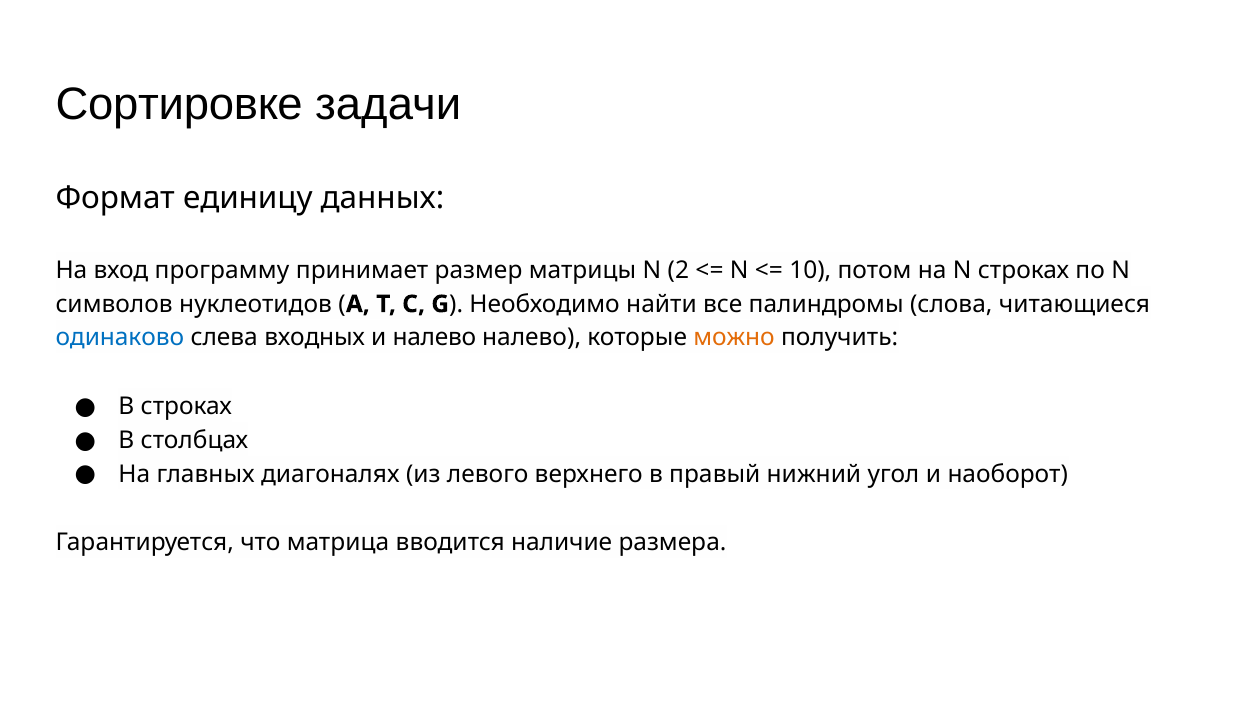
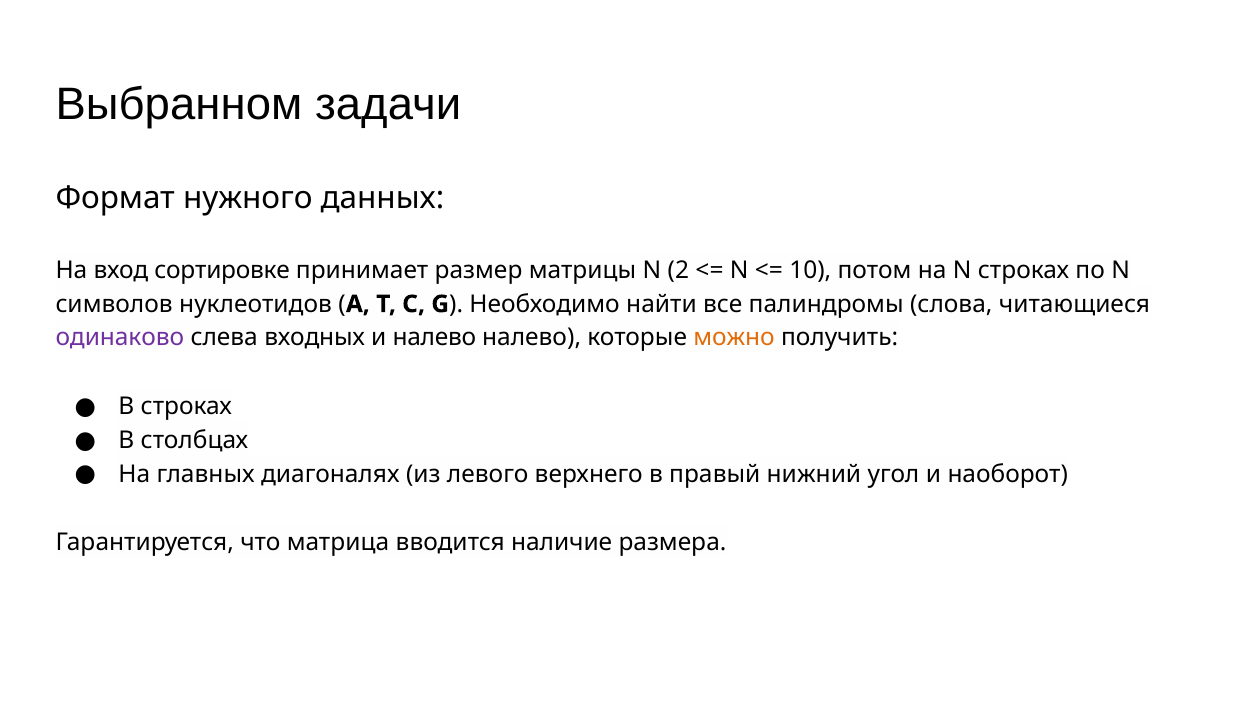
Сортировке: Сортировке -> Выбранном (179, 104)
единицу: единицу -> нужного (248, 198)
программу: программу -> сортировке (222, 270)
одинаково colour: blue -> purple (120, 338)
